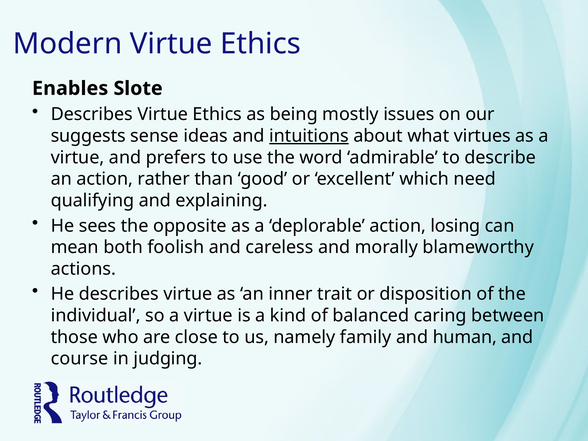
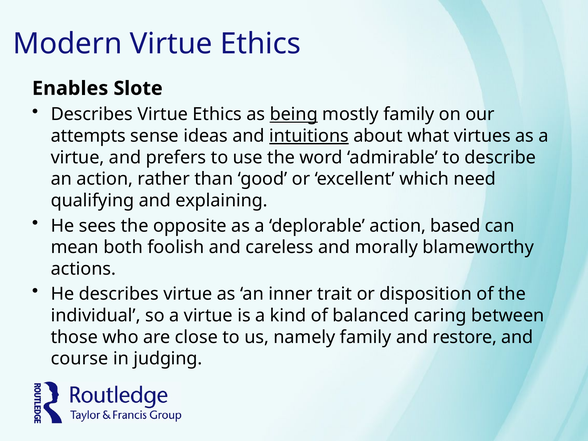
being underline: none -> present (294, 114)
mostly issues: issues -> family (409, 114)
suggests: suggests -> attempts (88, 136)
losing: losing -> based (455, 226)
human: human -> restore (465, 337)
